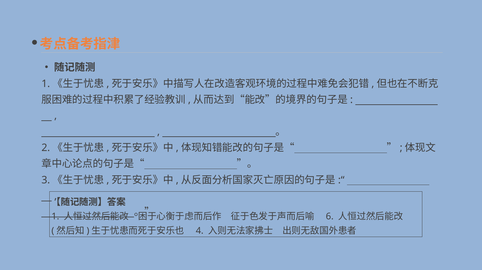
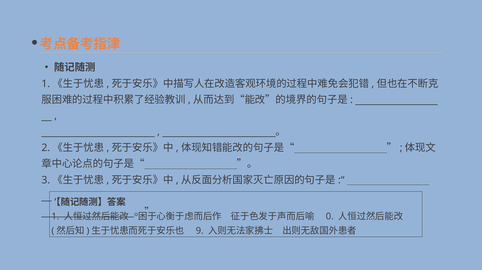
6: 6 -> 0 (330, 217)
4: 4 -> 9 (200, 231)
